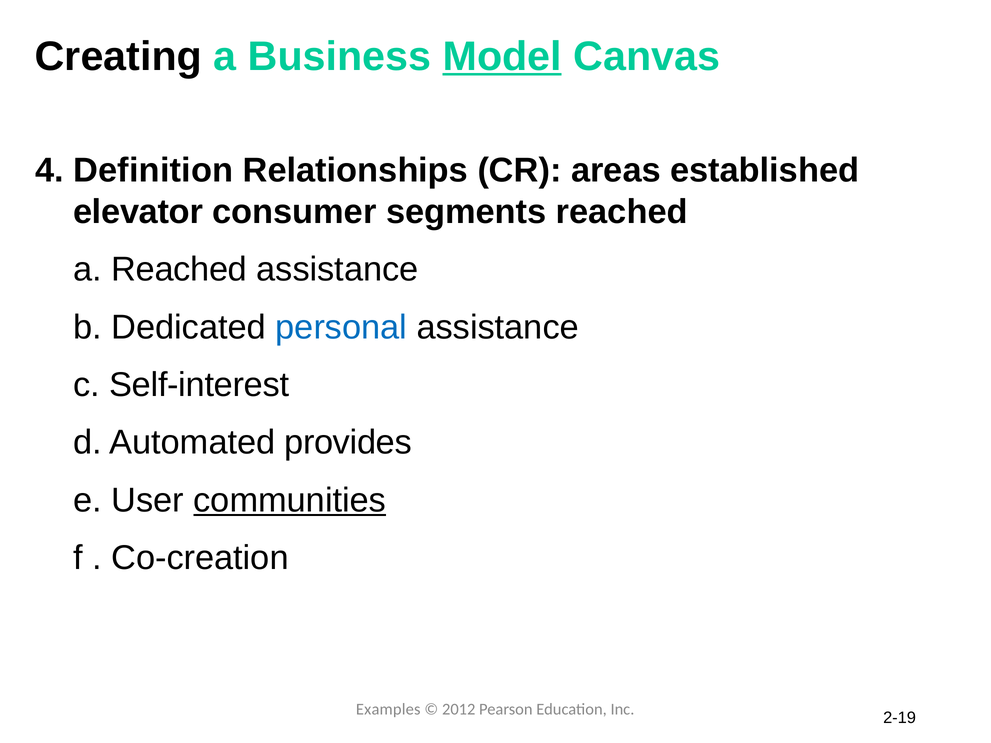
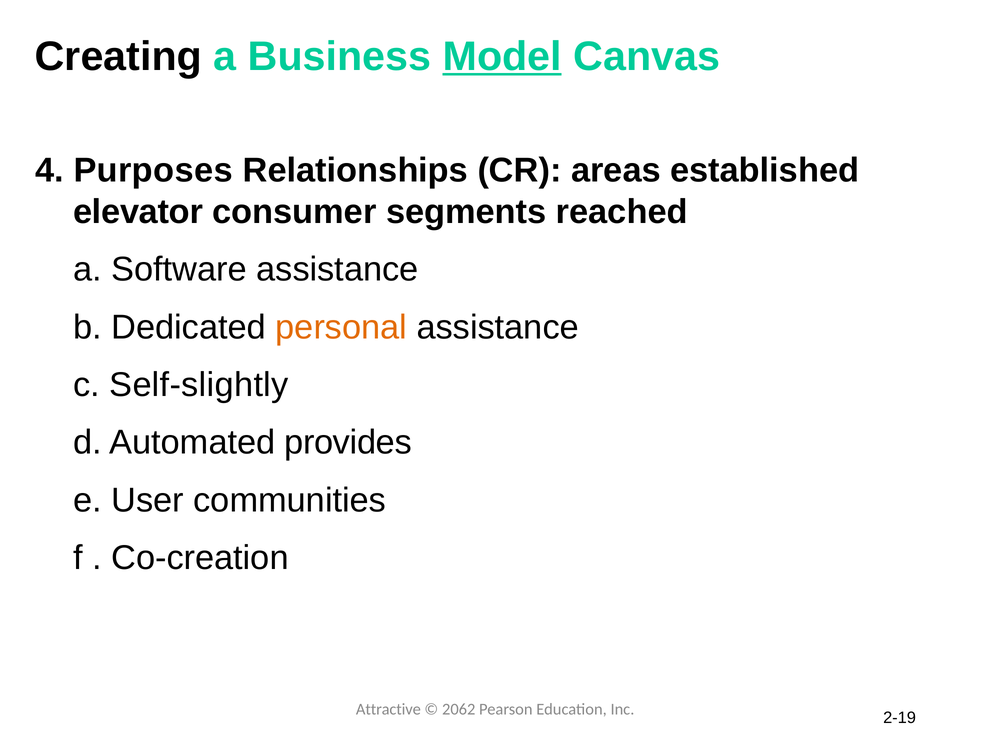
Definition: Definition -> Purposes (153, 171)
a Reached: Reached -> Software (179, 270)
personal colour: blue -> orange (341, 327)
Self-interest: Self-interest -> Self-slightly (199, 385)
communities underline: present -> none (290, 501)
Examples: Examples -> Attractive (388, 710)
2012: 2012 -> 2062 (459, 710)
